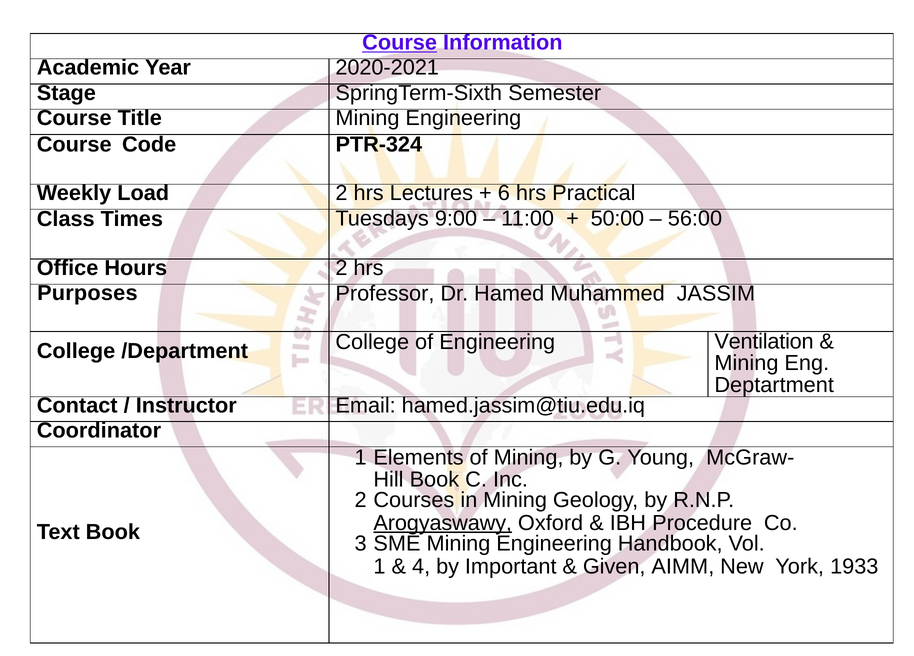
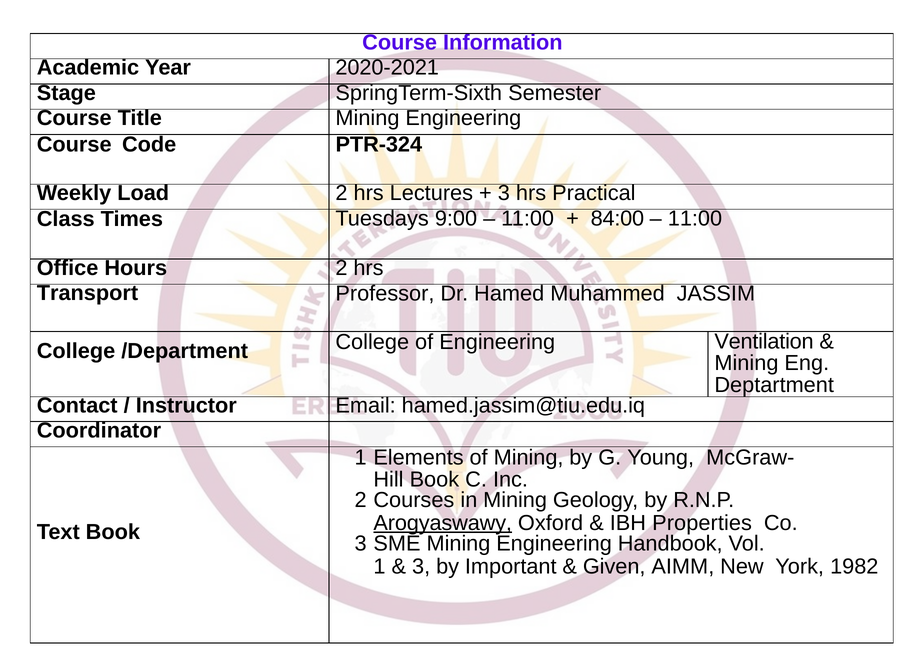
Course underline: present -> none (400, 43)
6: 6 -> 3 (504, 193)
50:00: 50:00 -> 84:00 (617, 218)
56:00: 56:00 -> 11:00 (695, 218)
Purposes: Purposes -> Transport (87, 293)
Procedure: Procedure -> Properties (702, 523)
4: 4 -> 3 (421, 566)
1933: 1933 -> 1982 (854, 566)
